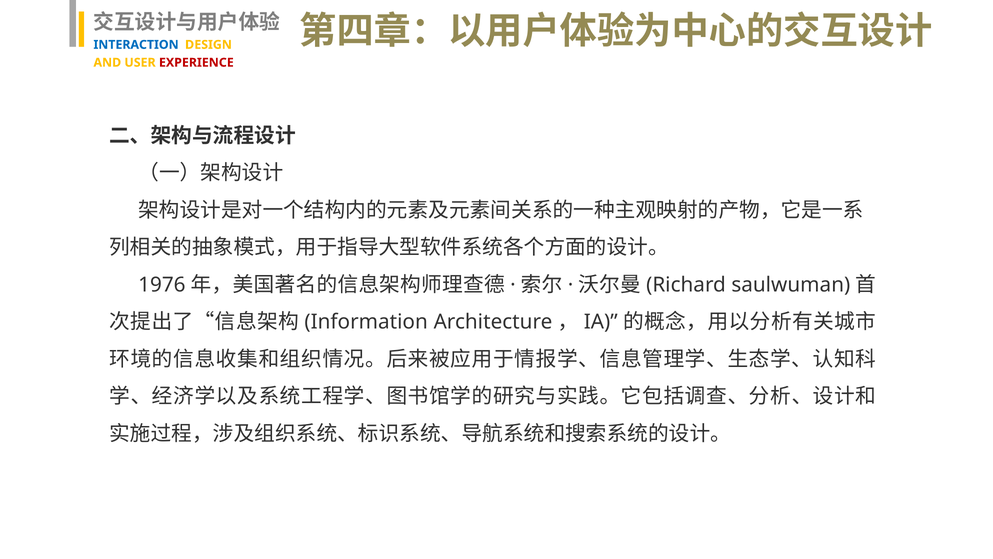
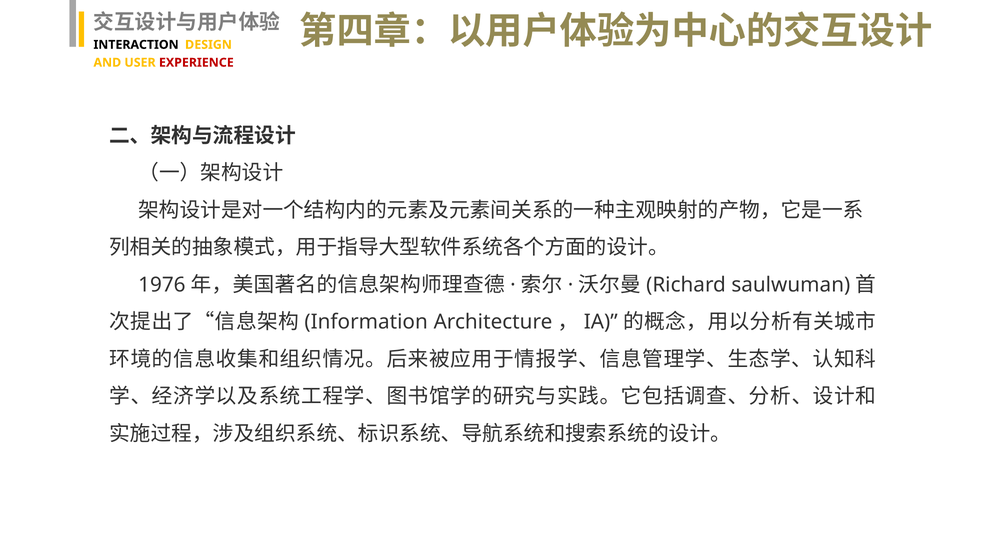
INTERACTION colour: blue -> black (136, 45)
